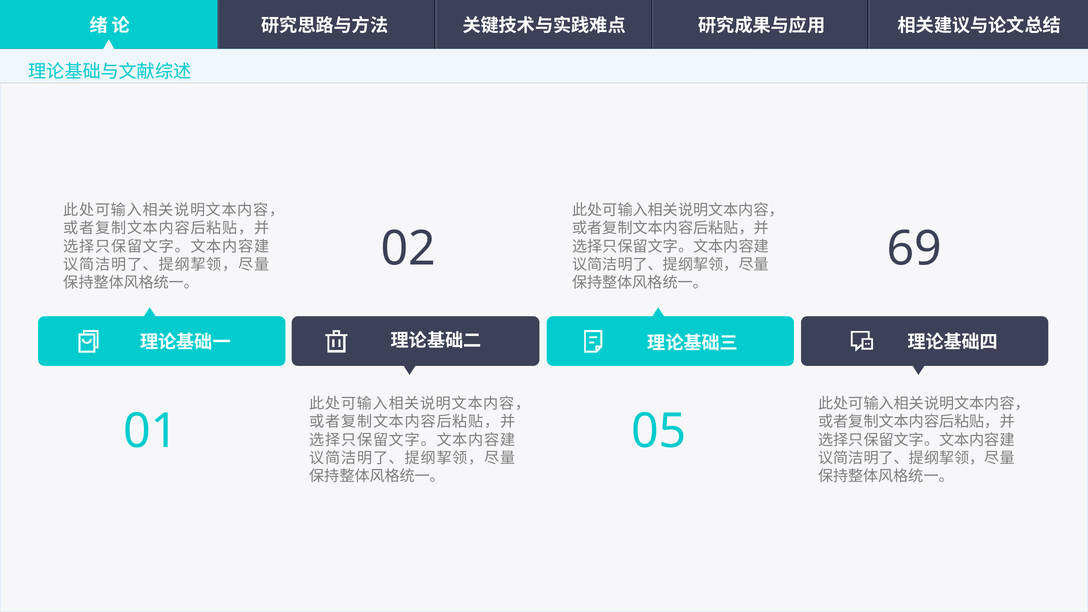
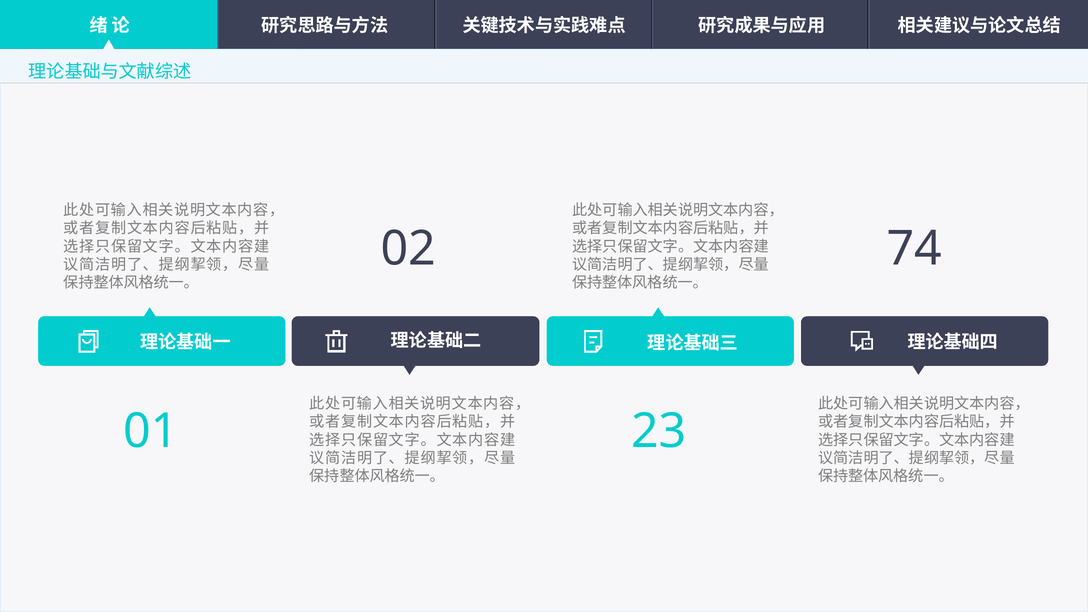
69: 69 -> 74 (914, 249)
05: 05 -> 23 (659, 431)
